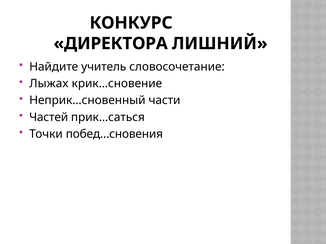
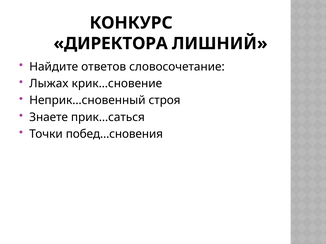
учитель: учитель -> ответов (104, 67)
части: части -> строя (165, 101)
Частей: Частей -> Знаете (49, 117)
